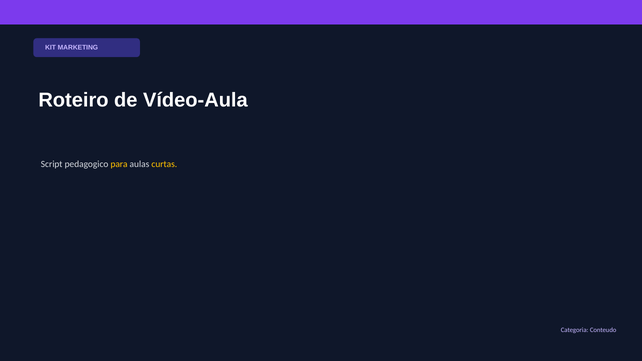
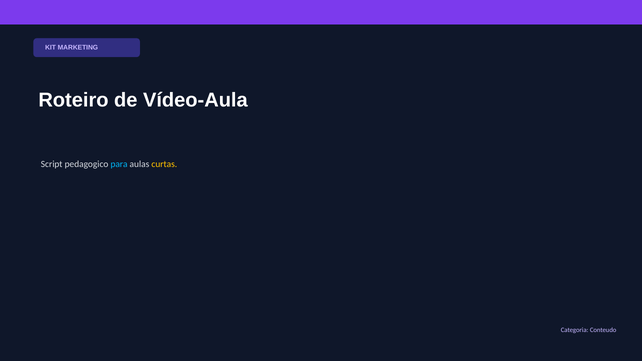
para colour: yellow -> light blue (119, 164)
